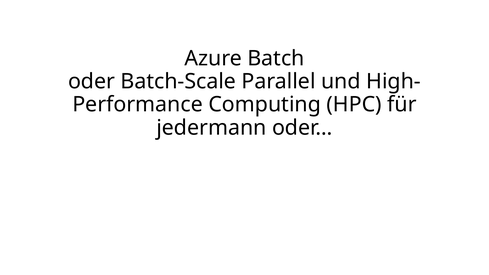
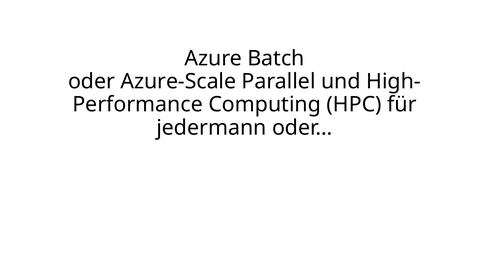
Batch-Scale: Batch-Scale -> Azure-Scale (178, 81)
